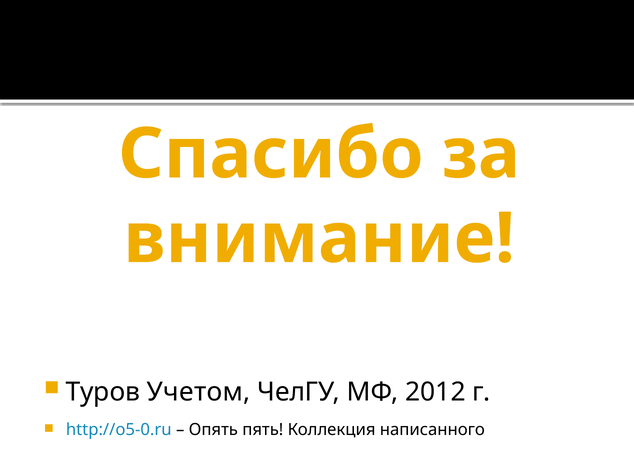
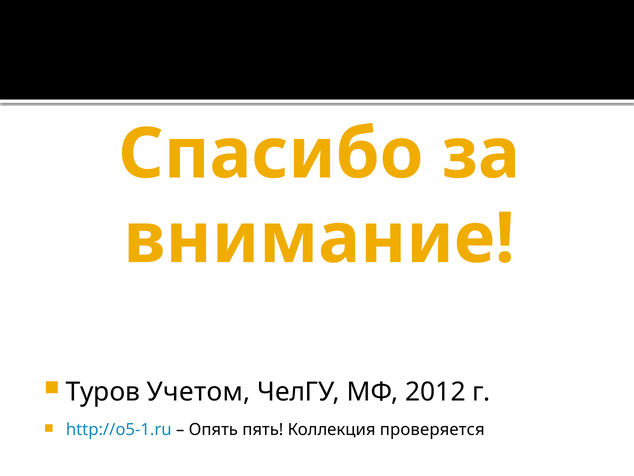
http://o5-0.ru: http://o5-0.ru -> http://o5-1.ru (119, 429)
написанного: написанного -> проверяется (432, 429)
